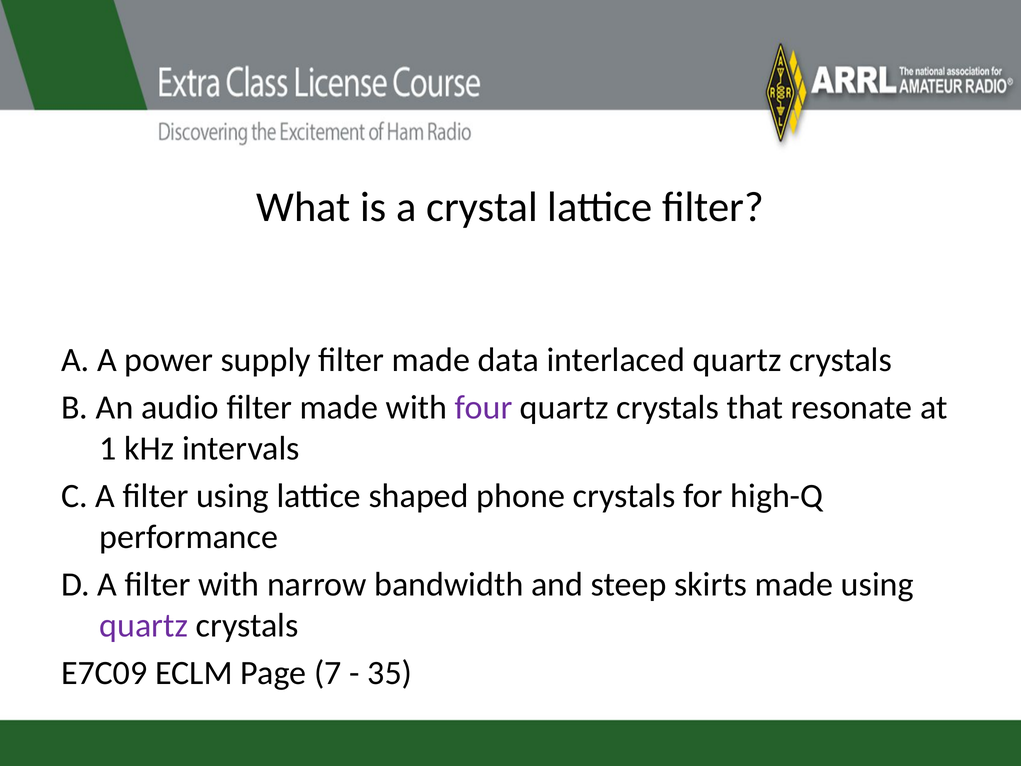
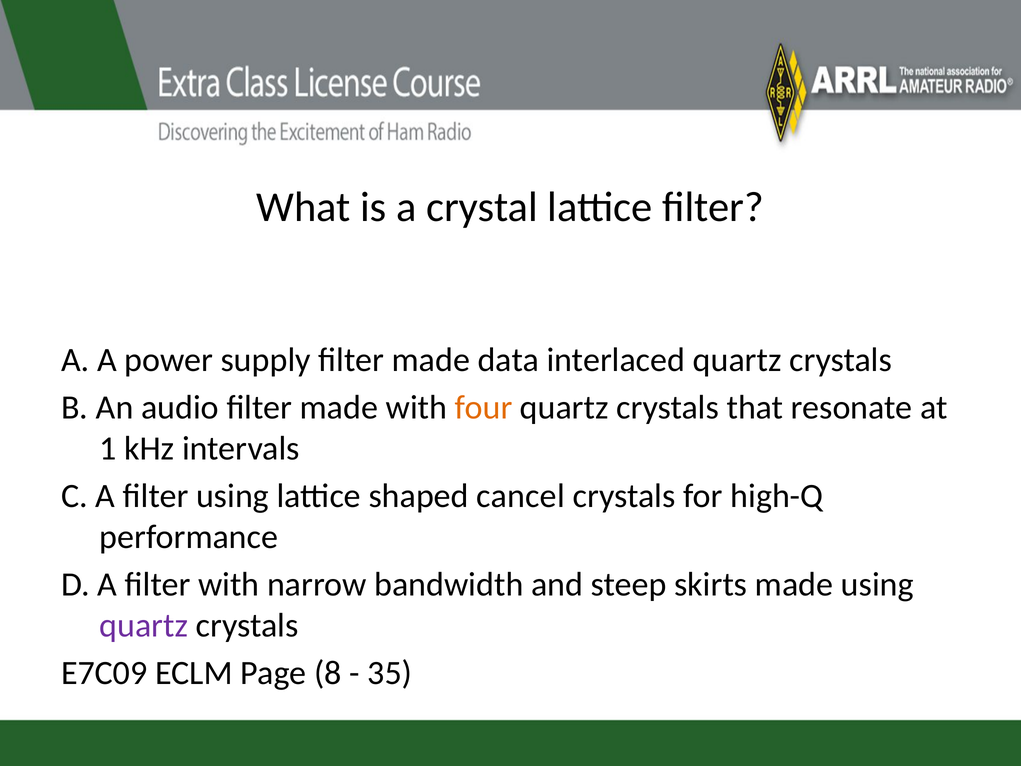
four colour: purple -> orange (484, 407)
phone: phone -> cancel (521, 496)
7: 7 -> 8 (328, 673)
